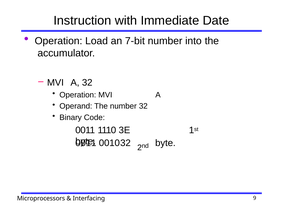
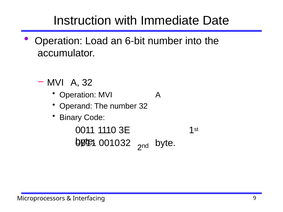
7-bit: 7-bit -> 6-bit (135, 41)
